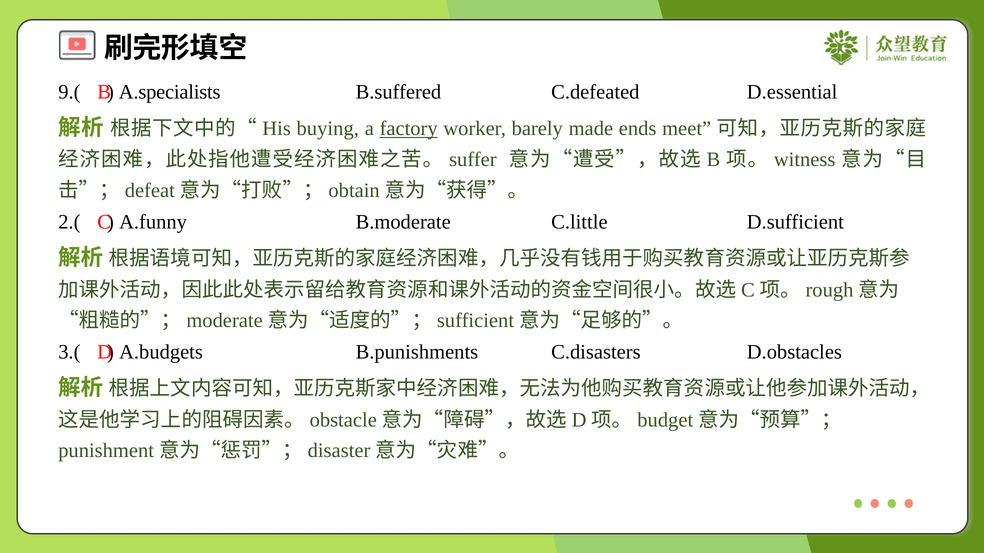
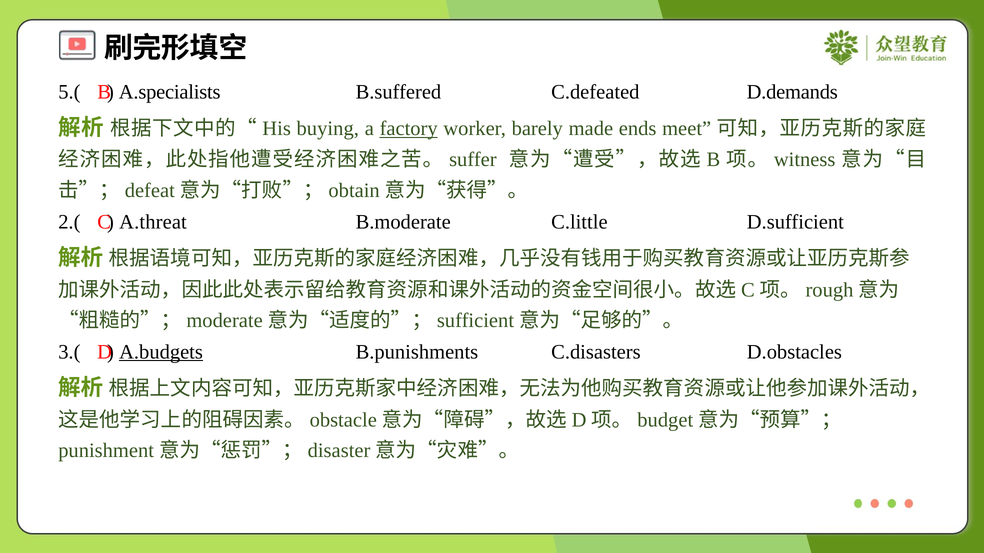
9.(: 9.( -> 5.( (69, 92)
D.essential: D.essential -> D.demands (792, 92)
A.funny: A.funny -> A.threat (153, 222)
A.budgets underline: none -> present (161, 352)
